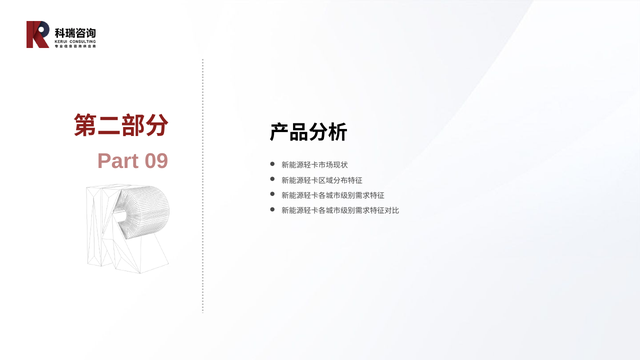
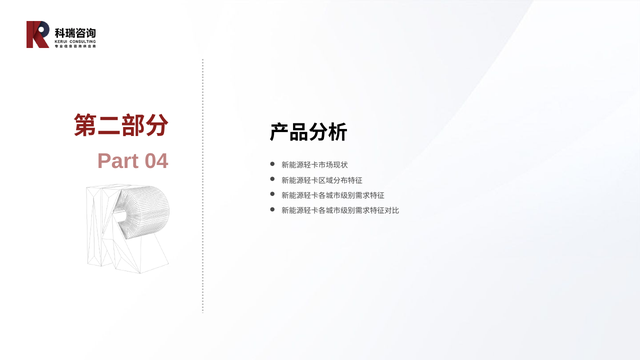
09: 09 -> 04 (156, 161)
